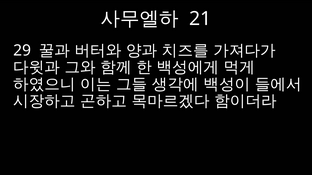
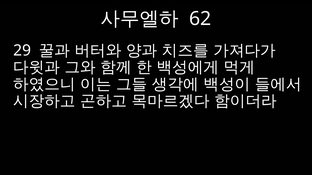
21: 21 -> 62 (200, 19)
